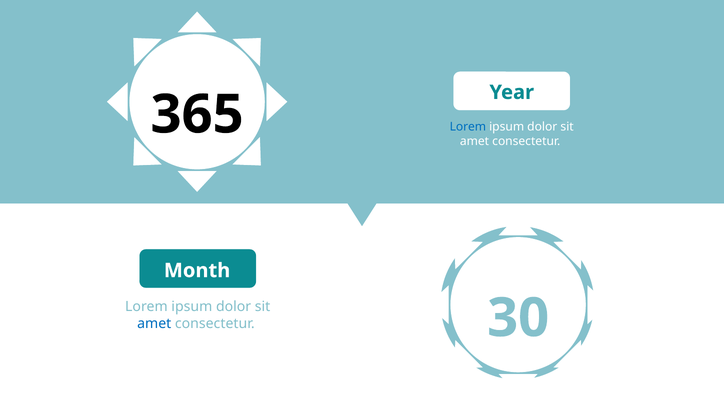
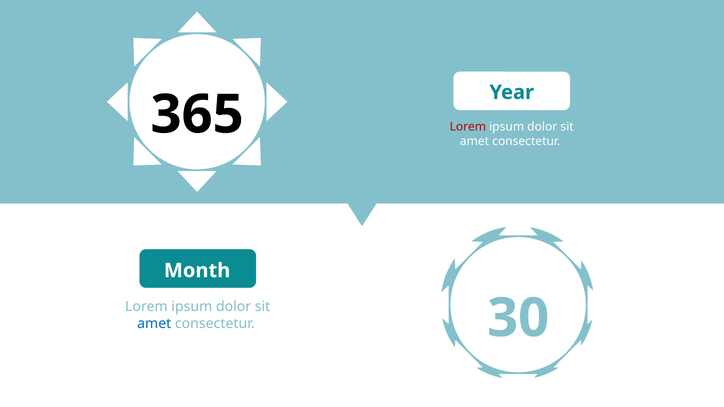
Lorem colour: blue -> red (468, 127)
